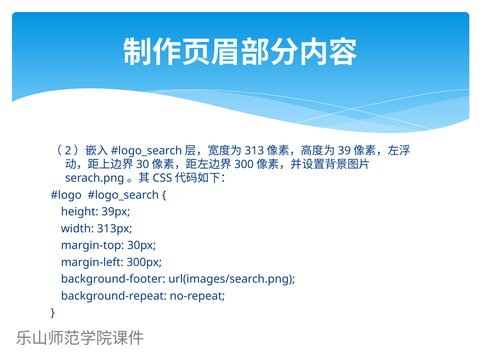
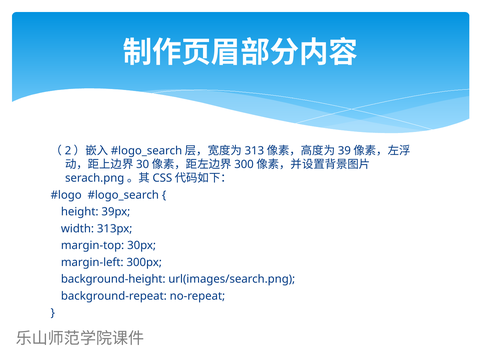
background-footer: background-footer -> background-height (113, 279)
